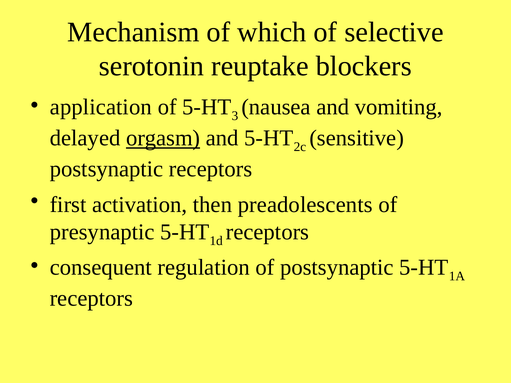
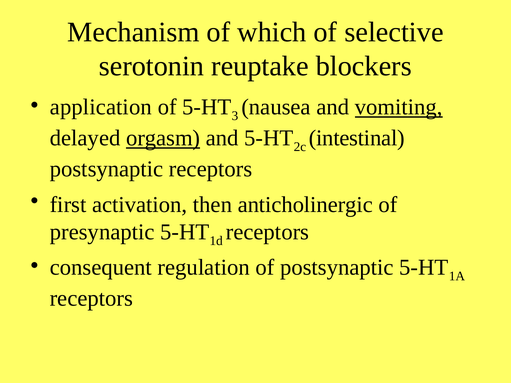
vomiting underline: none -> present (399, 107)
sensitive: sensitive -> intestinal (357, 138)
preadolescents: preadolescents -> anticholinergic (305, 205)
